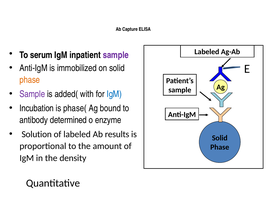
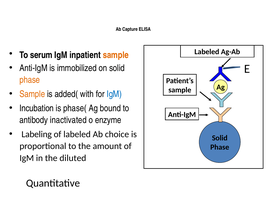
sample colour: purple -> orange (116, 55)
Sample colour: purple -> orange (32, 94)
determined: determined -> inactivated (68, 120)
Solution: Solution -> Labeling (37, 134)
results: results -> choice (117, 134)
density: density -> diluted (73, 157)
